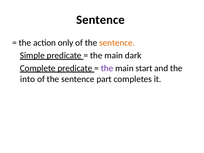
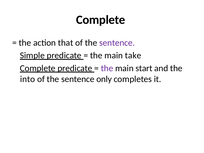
Sentence: Sentence -> Complete (101, 20)
only: only -> that (66, 43)
sentence colour: orange -> purple (117, 43)
dark: dark -> take (133, 55)
part: part -> only (104, 79)
